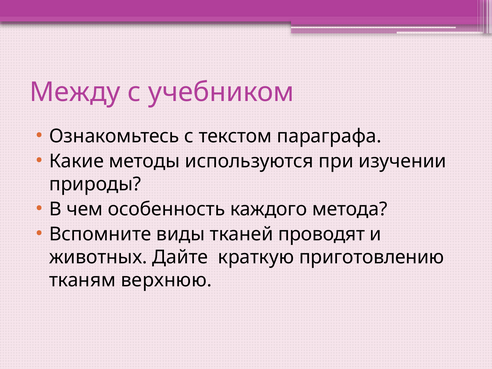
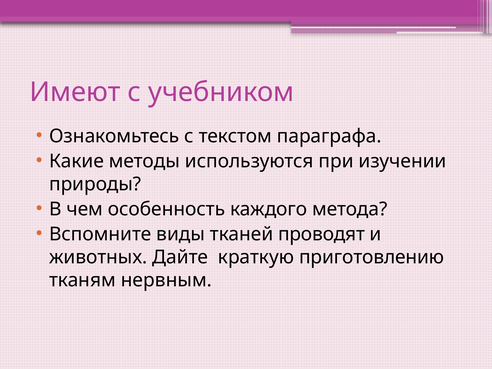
Между: Между -> Имеют (75, 92)
верхнюю: верхнюю -> нервным (166, 280)
